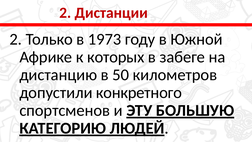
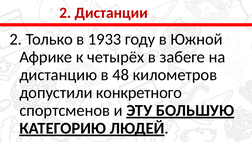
1973: 1973 -> 1933 (105, 39)
которых: которых -> четырёх (116, 57)
50: 50 -> 48 (121, 75)
